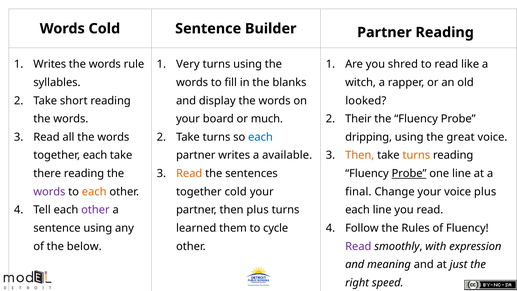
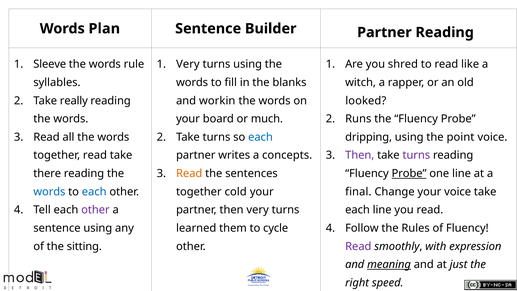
Words Cold: Cold -> Plan (104, 29)
Writes: Writes -> Sleeve (50, 64)
short: short -> really (74, 101)
display: display -> workin (217, 101)
Their: Their -> Runs (358, 119)
great: great -> point (461, 137)
together each: each -> read (95, 155)
available: available -> concepts (287, 155)
Then colour: orange -> purple (360, 155)
turns colour: orange -> purple (416, 155)
words colour: purple -> blue (49, 192)
each colour: orange -> blue (94, 192)
voice plus: plus -> take (485, 192)
then plus: plus -> very (258, 210)
below: below -> sitting (84, 246)
meaning underline: none -> present (389, 264)
